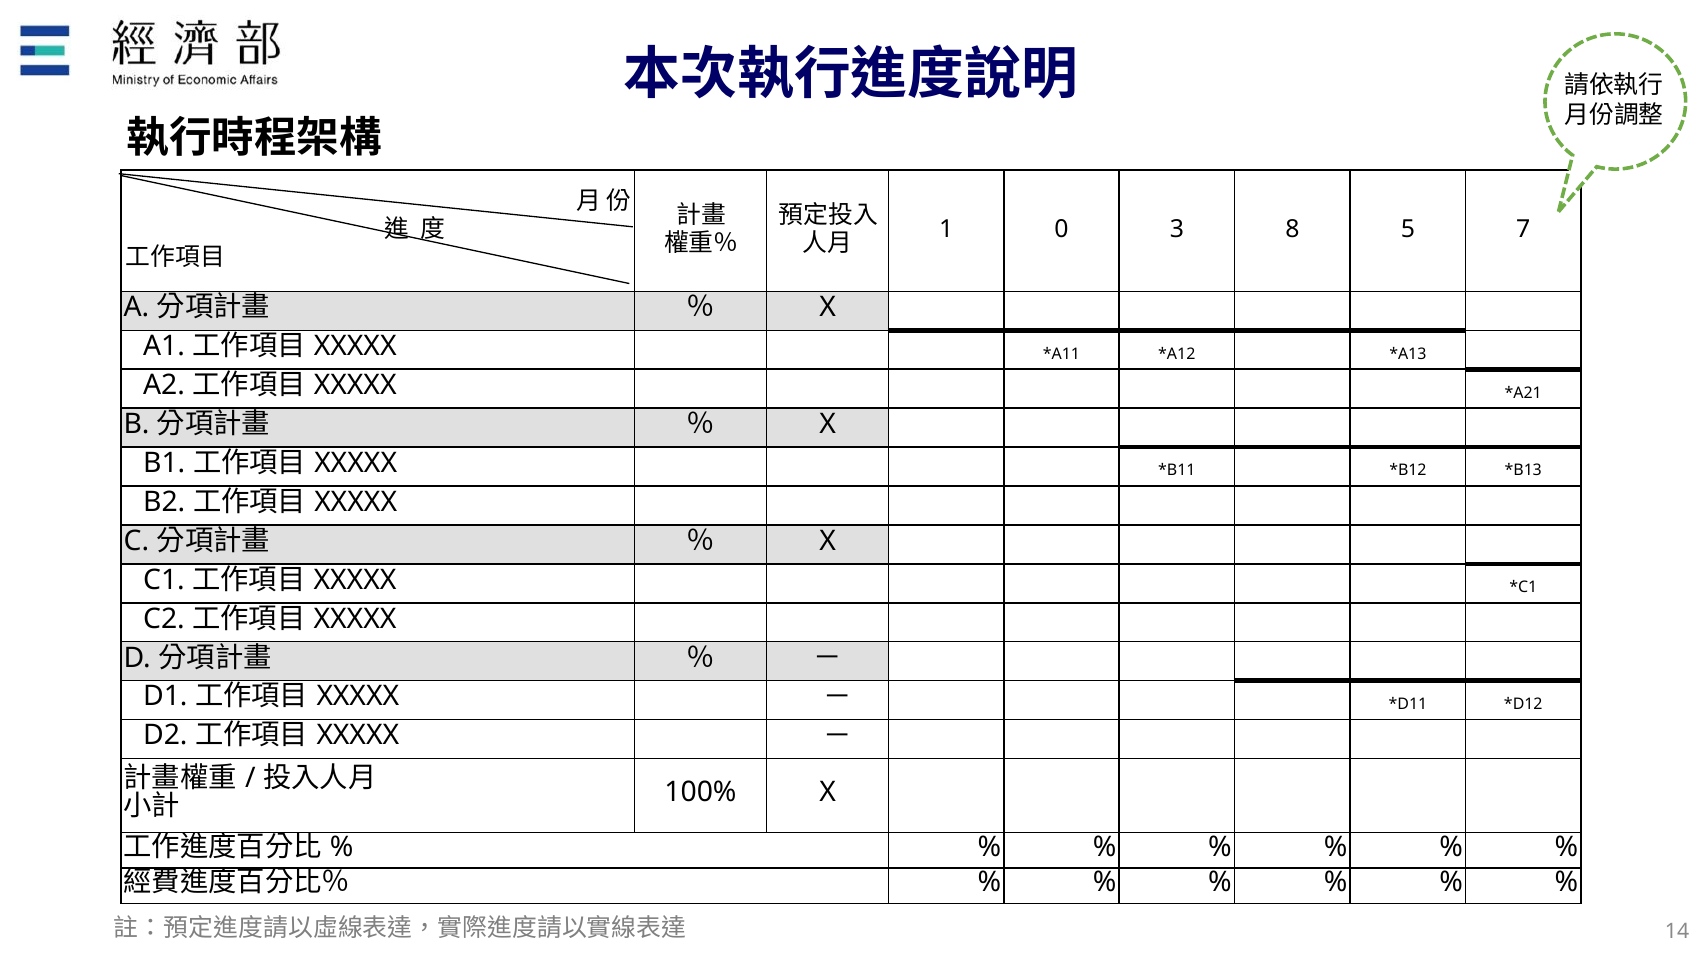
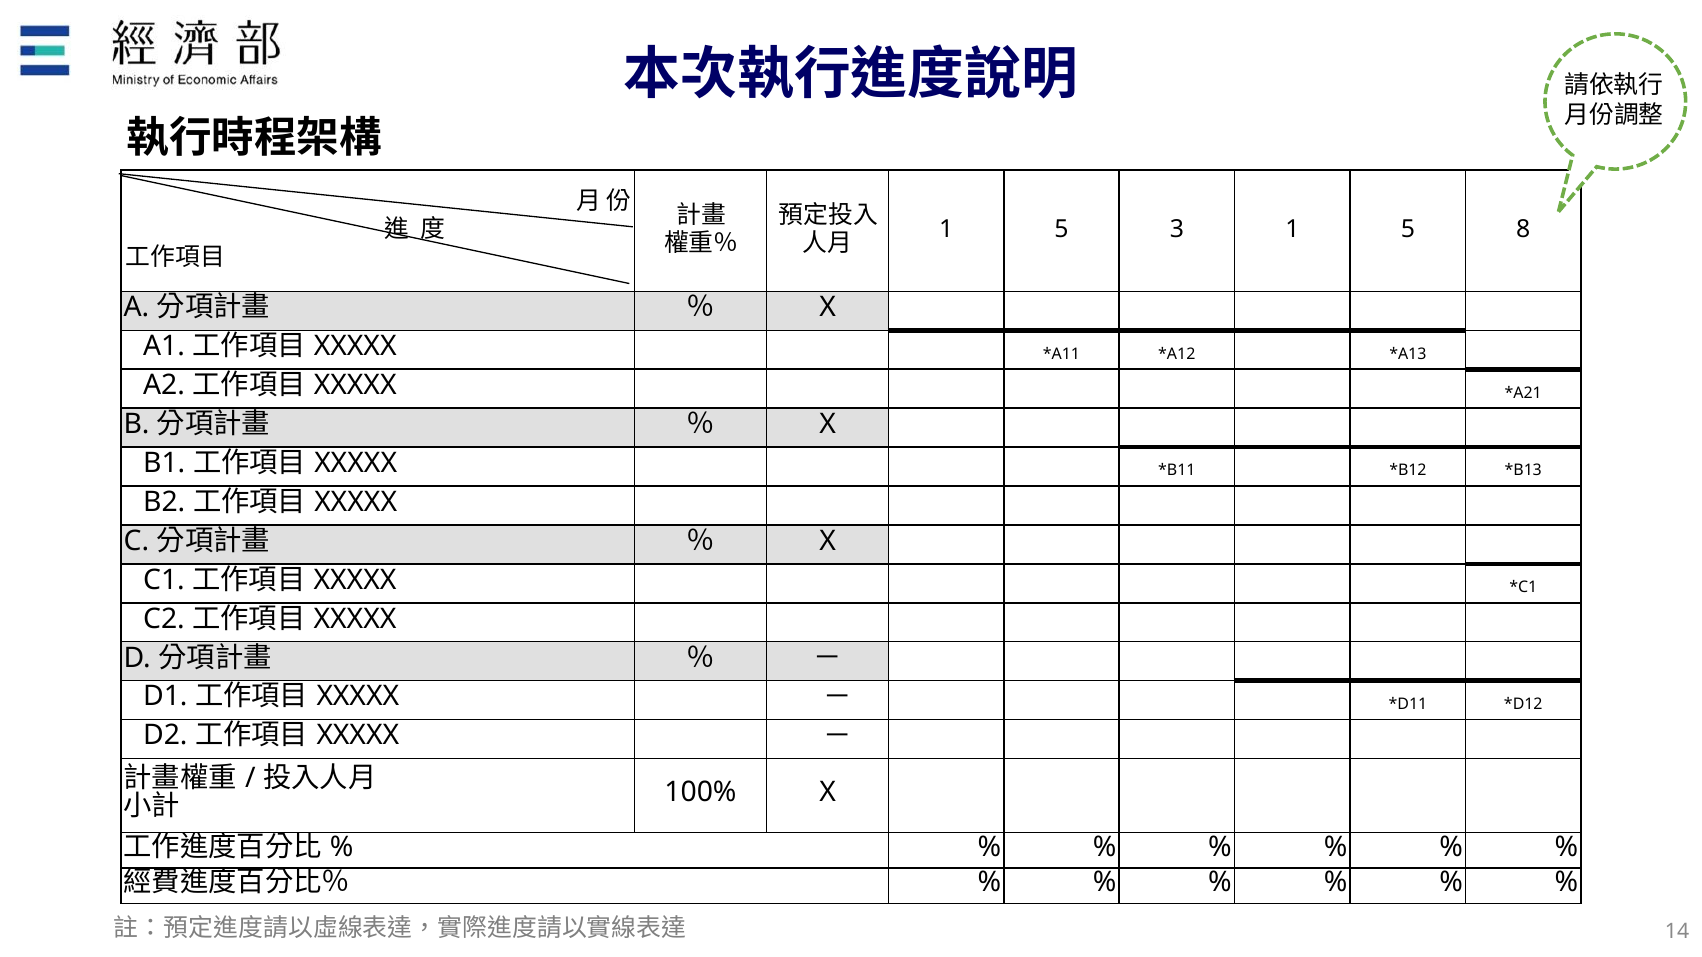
0: 0 -> 5 (1062, 230)
3 8: 8 -> 1 (1292, 230)
7: 7 -> 8 (1523, 230)
